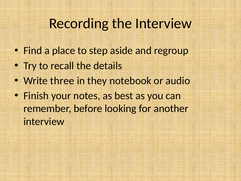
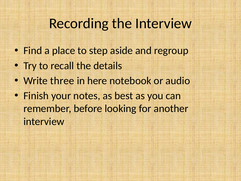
they: they -> here (97, 81)
